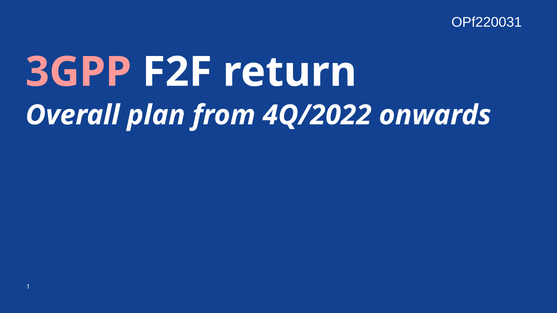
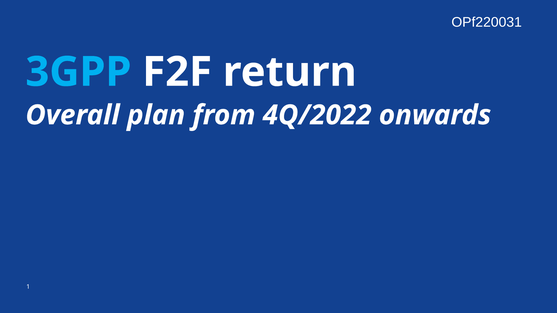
3GPP colour: pink -> light blue (78, 72)
